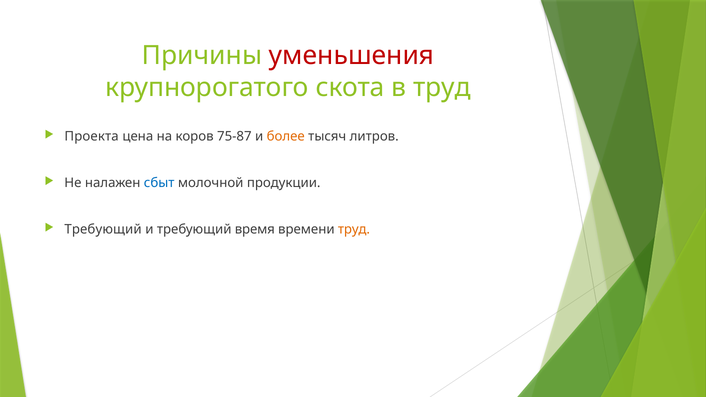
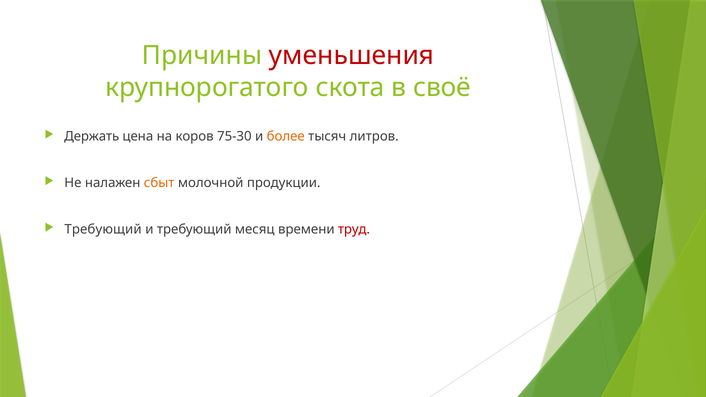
в труд: труд -> своё (442, 87)
Проекта: Проекта -> Держать (92, 137)
75-87: 75-87 -> 75-30 (234, 137)
сбыт colour: blue -> orange (159, 183)
время: время -> месяц (255, 230)
труд colour: orange -> red (354, 230)
